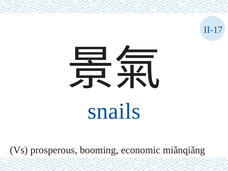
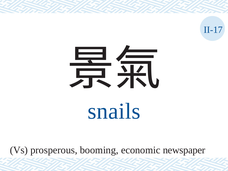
miǎnqiǎng: miǎnqiǎng -> newspaper (184, 150)
